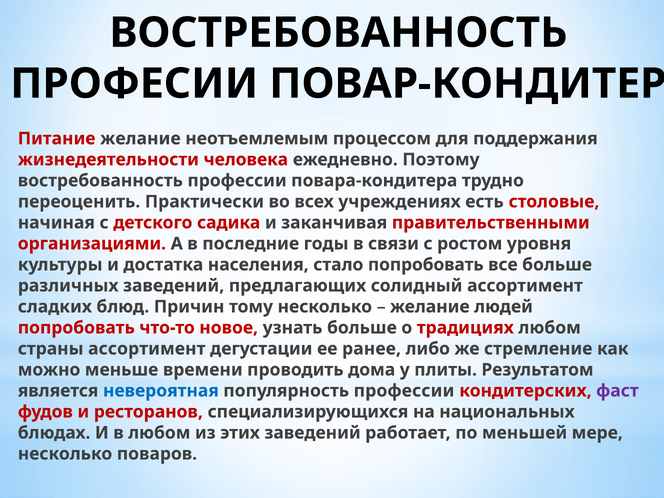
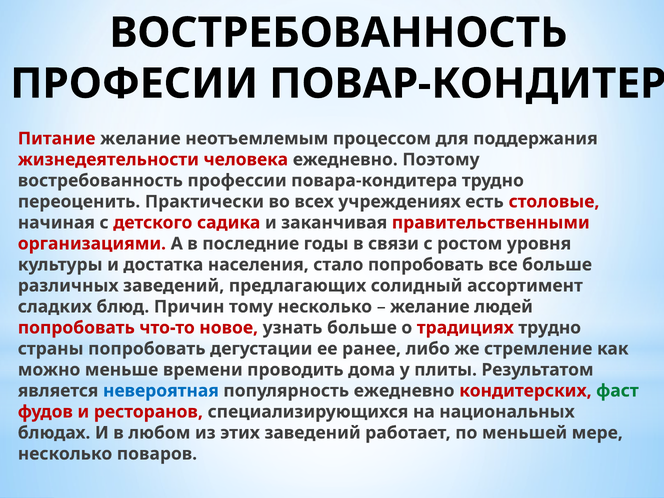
традициях любом: любом -> трудно (550, 328)
страны ассортимент: ассортимент -> попробовать (147, 349)
популярность профессии: профессии -> ежедневно (404, 391)
фаст colour: purple -> green (617, 391)
